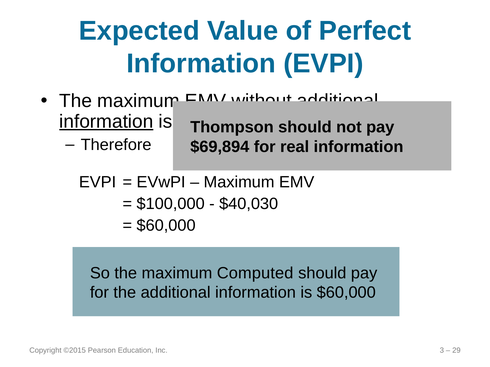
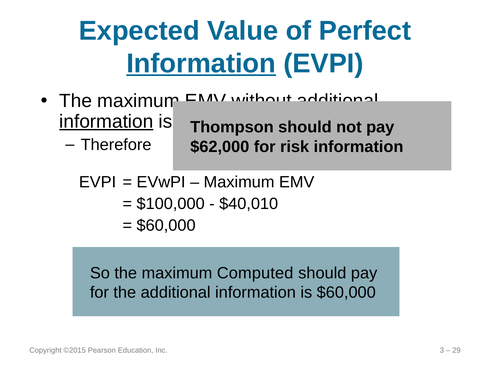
Information underline: none -> present (201, 64)
$69,894: $69,894 -> $62,000 (220, 147)
real: real -> risk (295, 147)
$40,030: $40,030 -> $40,010 (249, 204)
